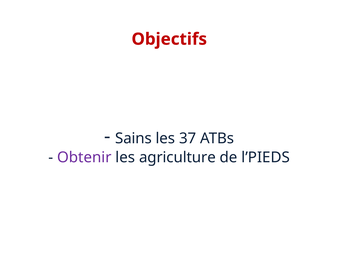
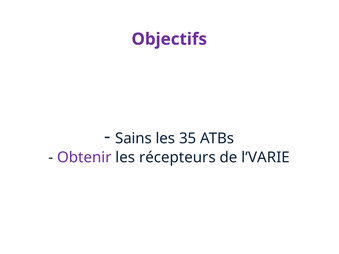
Objectifs colour: red -> purple (169, 39)
37: 37 -> 35 (188, 138)
agriculture: agriculture -> récepteurs (177, 158)
l’PIEDS: l’PIEDS -> l’VARIE (266, 158)
